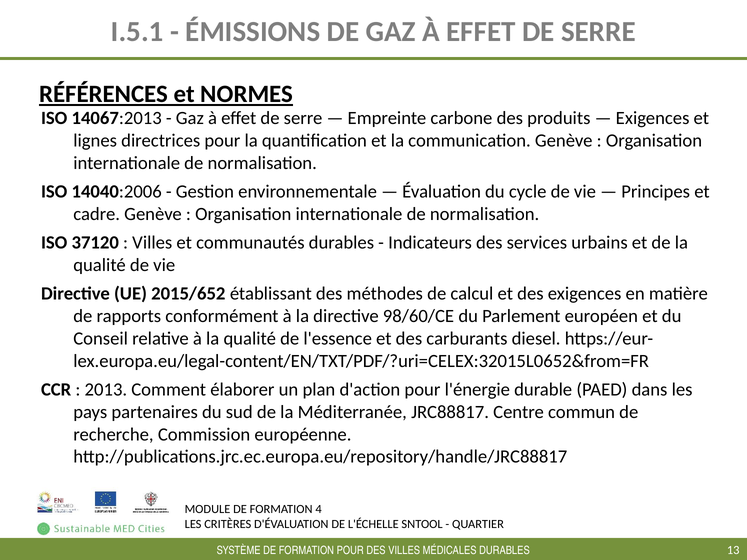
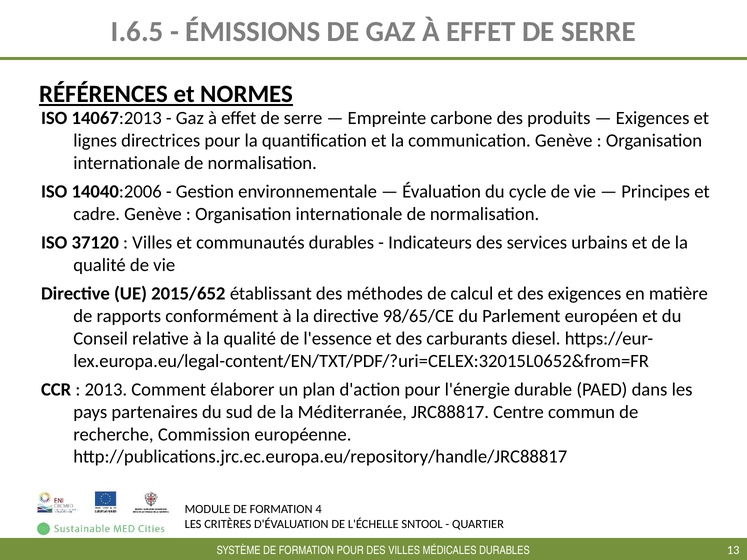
I.5.1: I.5.1 -> I.6.5 (137, 32)
98/60/CE: 98/60/CE -> 98/65/CE (418, 316)
